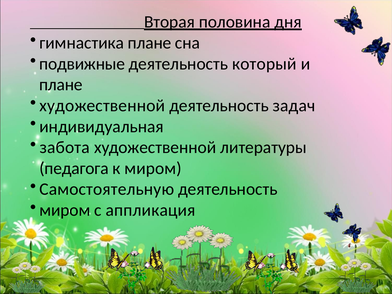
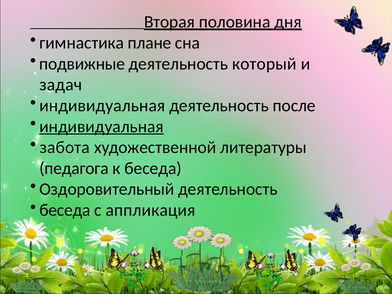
плане: плане -> задач (61, 85)
художественной: художественной -> индивидуальная (102, 106)
задач: задач -> после (294, 106)
индивидуальная underline: none -> present (102, 127)
к миром: миром -> беседа (153, 168)
Самостоятельную: Самостоятельную -> Оздоровительный (107, 189)
миром: миром -> беседа (65, 210)
